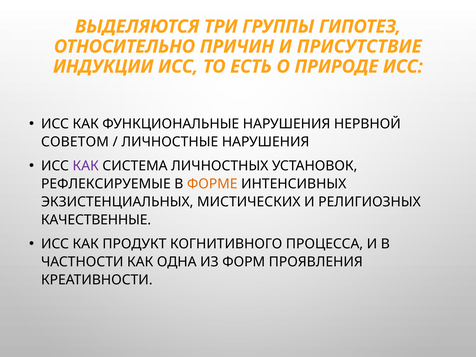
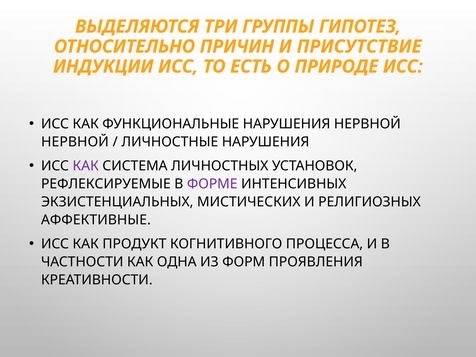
СОВЕТОМ: СОВЕТОМ -> НЕРВНОЙ (75, 142)
ФОРМЕ colour: orange -> purple (212, 184)
КАЧЕСТВЕННЫЕ: КАЧЕСТВЕННЫЕ -> АФФЕКТИВНЫЕ (96, 220)
